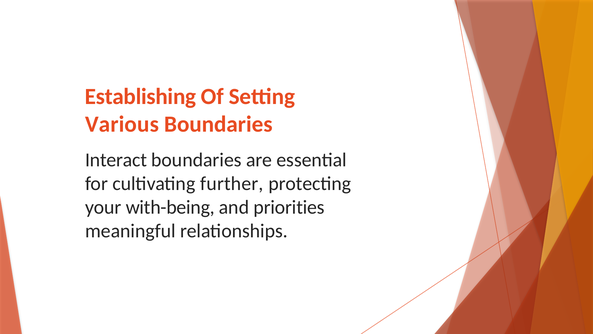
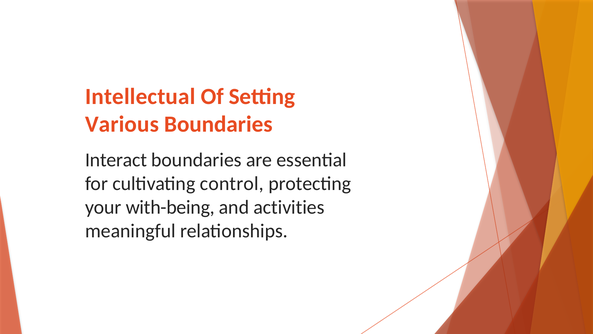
Establishing: Establishing -> Intellectual (140, 96)
further: further -> control (232, 183)
priorities: priorities -> activities (289, 207)
